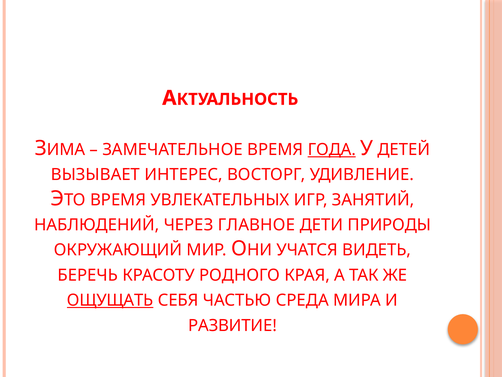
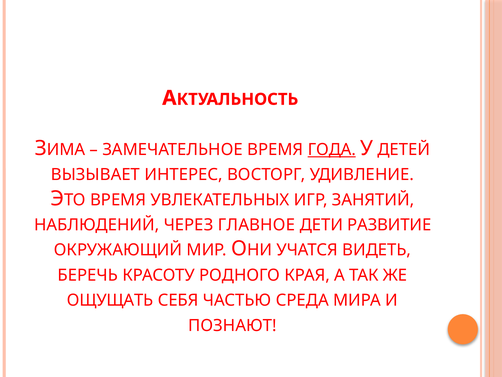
ПРИРОДЫ: ПРИРОДЫ -> РАЗВИТИЕ (389, 225)
ОЩУЩАТЬ underline: present -> none (110, 300)
РАЗВИТИЕ: РАЗВИТИЕ -> ПОЗНАЮТ (232, 325)
